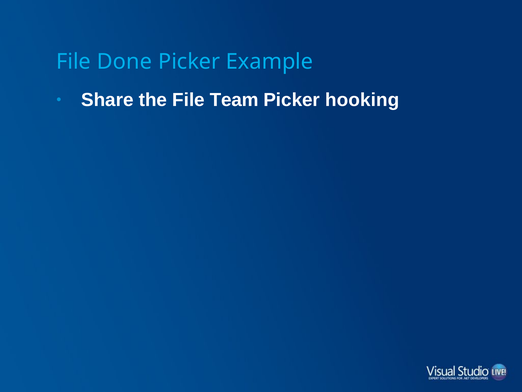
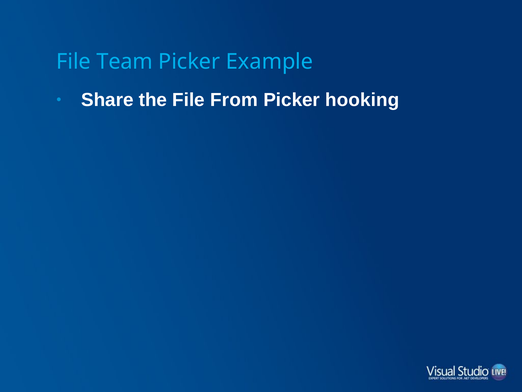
Done: Done -> Team (125, 61)
Team: Team -> From (234, 100)
